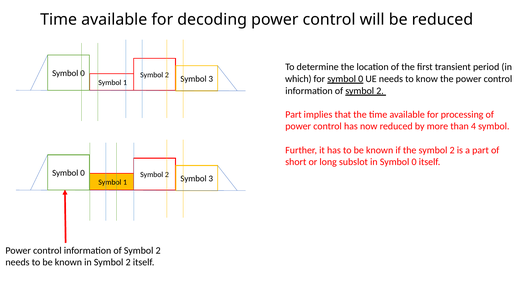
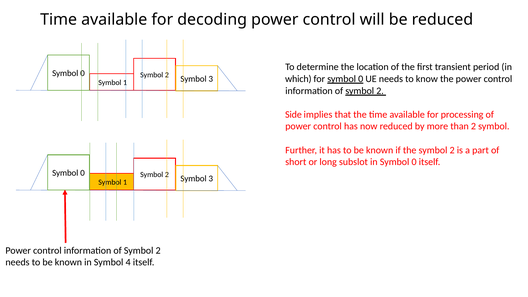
Part: Part -> Side (293, 115)
than 4: 4 -> 2 (473, 126)
in Symbol 2: 2 -> 4 (128, 262)
